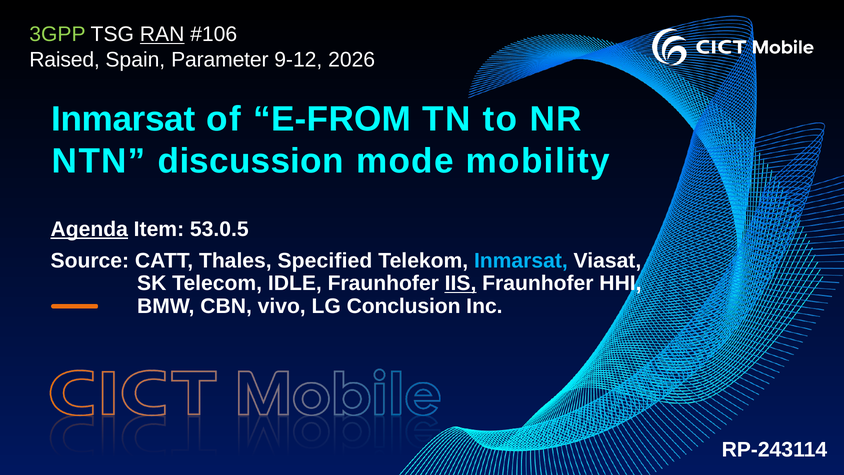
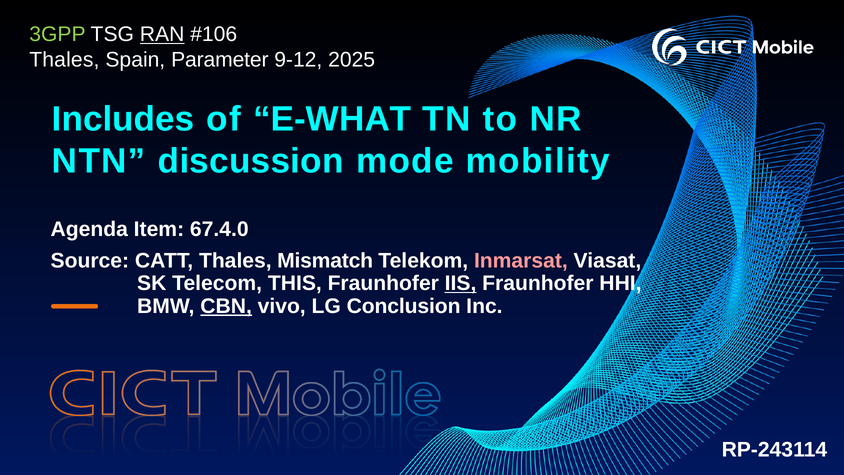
Raised: Raised -> Thales (64, 60)
2026: 2026 -> 2025 (352, 60)
Inmarsat: Inmarsat -> Includes (123, 119)
E-FROM: E-FROM -> E-WHAT (332, 119)
Agenda underline: present -> none (89, 229)
53.0.5: 53.0.5 -> 67.4.0 (219, 229)
Specified: Specified -> Mismatch (325, 261)
Inmarsat colour: light blue -> pink (521, 261)
IDLE: IDLE -> THIS (295, 283)
CBN underline: none -> present (226, 306)
